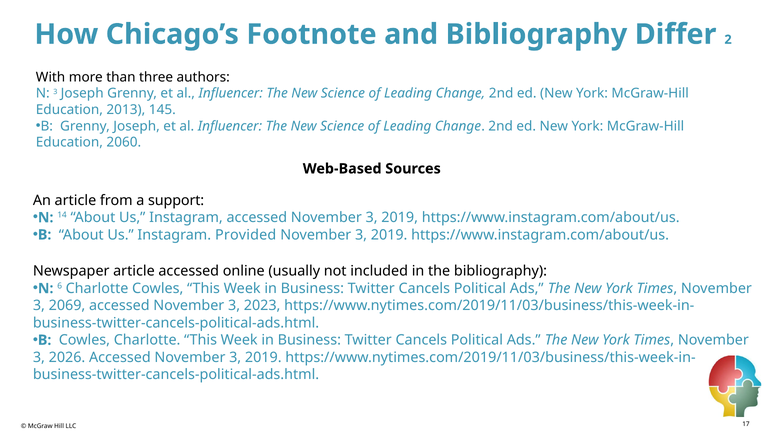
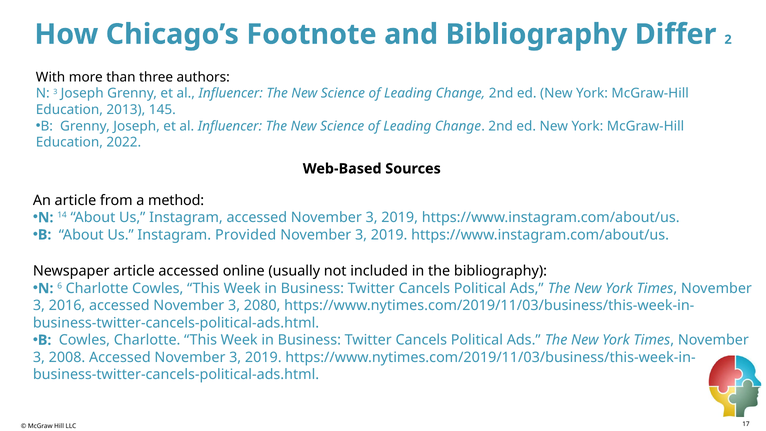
2060: 2060 -> 2022 (124, 142)
support: support -> method (176, 200)
2069: 2069 -> 2016 (67, 306)
2023: 2023 -> 2080 (262, 306)
2026: 2026 -> 2008 (67, 357)
